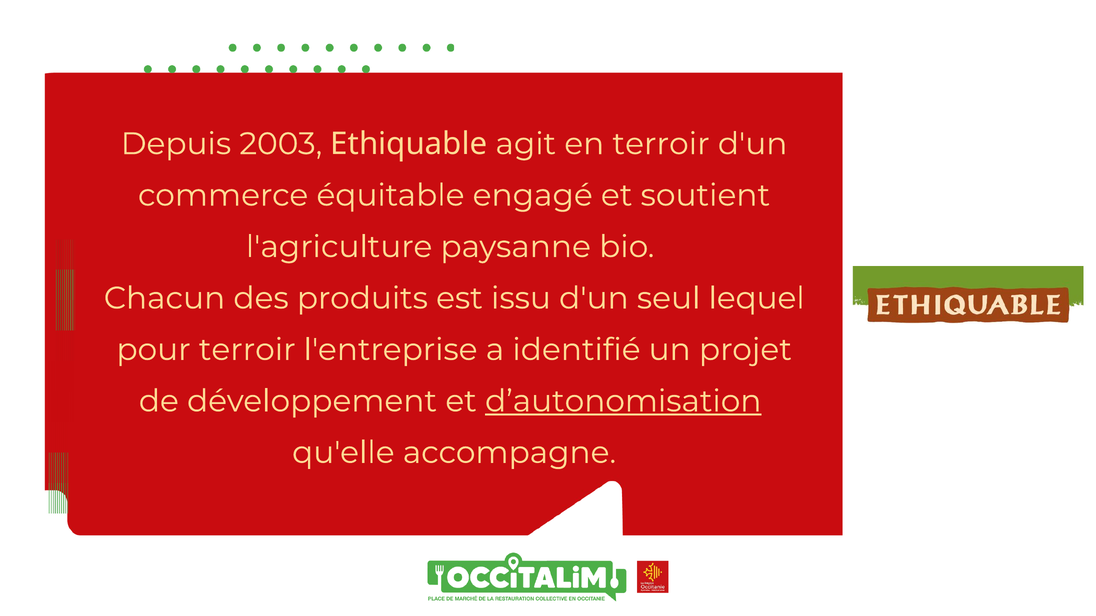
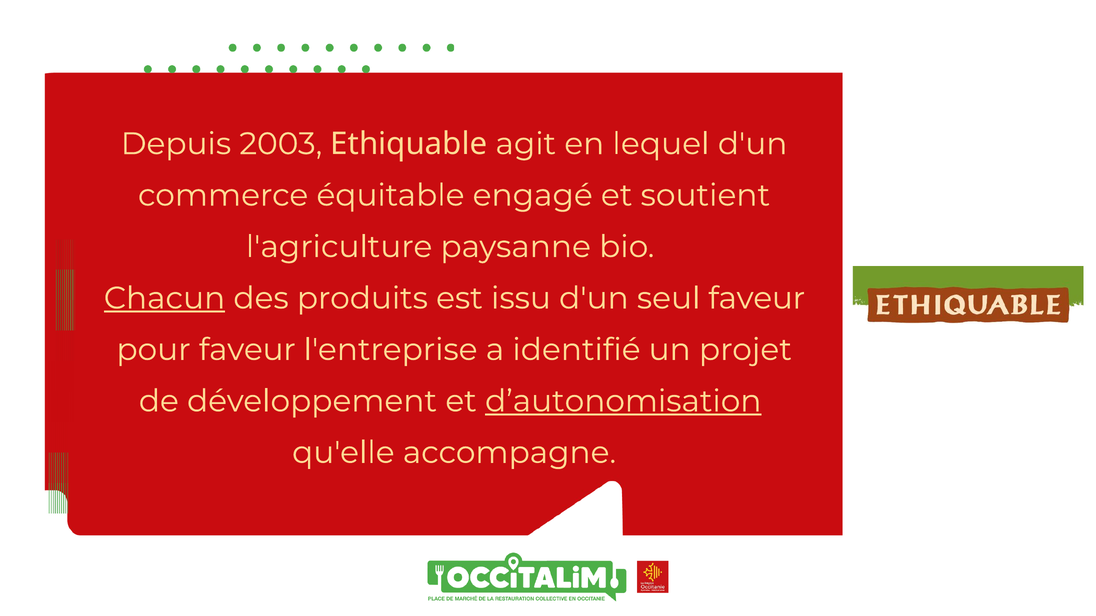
en terroir: terroir -> lequel (661, 144)
Chacun underline: none -> present (164, 298)
seul lequel: lequel -> faveur (757, 298)
pour terroir: terroir -> faveur (247, 350)
